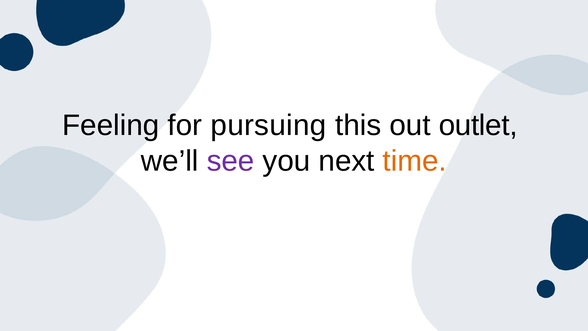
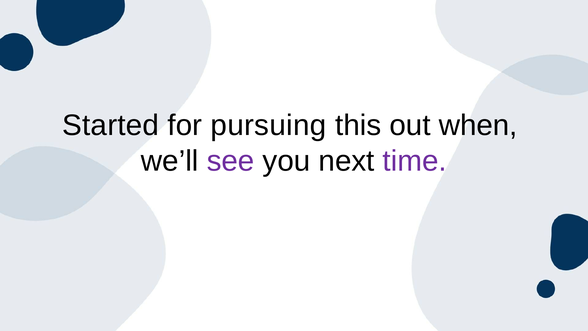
Feeling: Feeling -> Started (111, 125)
outlet: outlet -> when (478, 125)
time colour: orange -> purple (415, 161)
